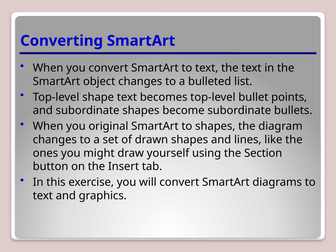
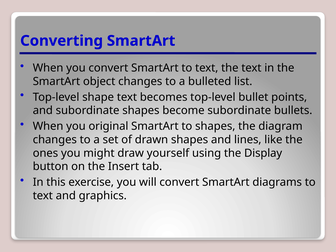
Section: Section -> Display (263, 153)
